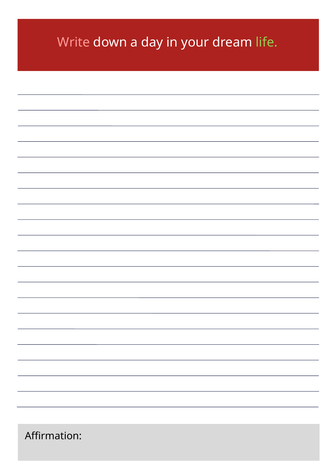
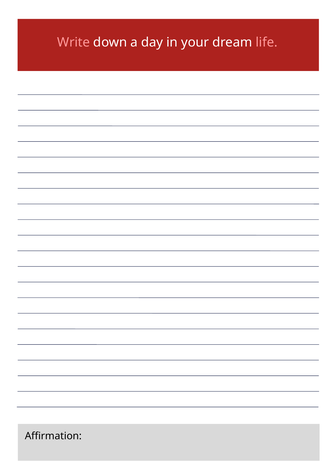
life colour: light green -> pink (267, 42)
